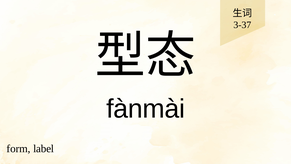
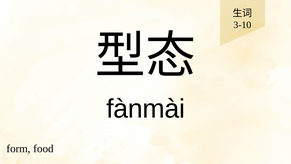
3-37: 3-37 -> 3-10 (242, 25)
label: label -> food (43, 148)
